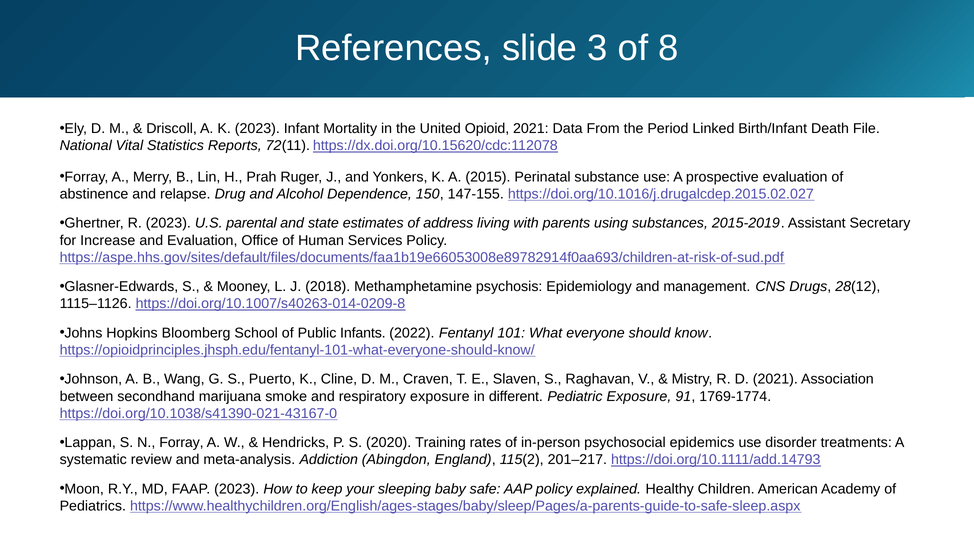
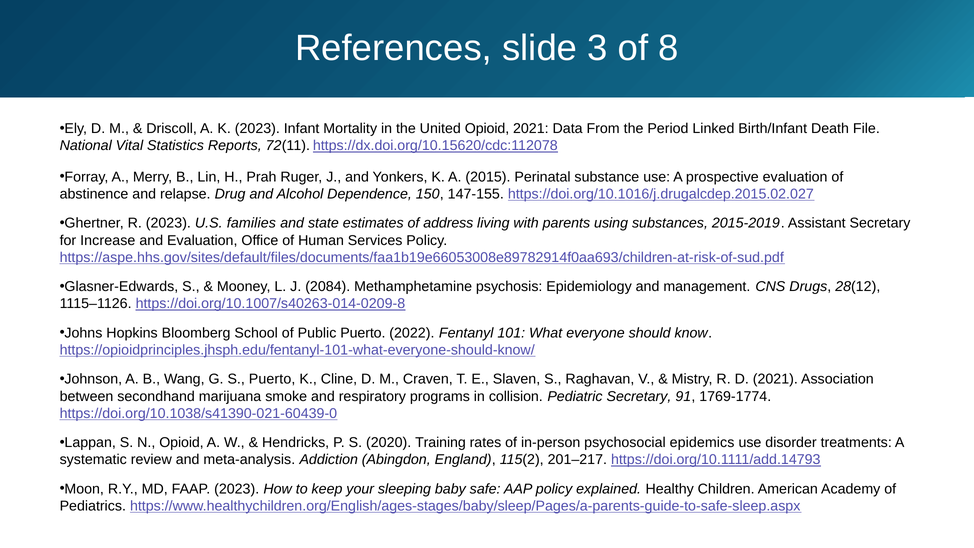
parental: parental -> families (251, 223)
2018: 2018 -> 2084 (328, 287)
Public Infants: Infants -> Puerto (363, 333)
respiratory exposure: exposure -> programs (440, 396)
different: different -> collision (516, 396)
Pediatric Exposure: Exposure -> Secretary (639, 396)
https://doi.org/10.1038/s41390-021-43167-0: https://doi.org/10.1038/s41390-021-43167-0 -> https://doi.org/10.1038/s41390-021-60439-0 (198, 413)
N Forray: Forray -> Opioid (181, 443)
